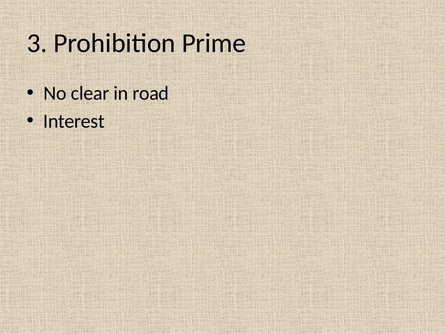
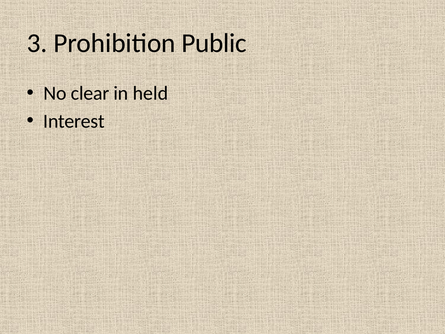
Prime: Prime -> Public (214, 43)
road: road -> held (151, 93)
